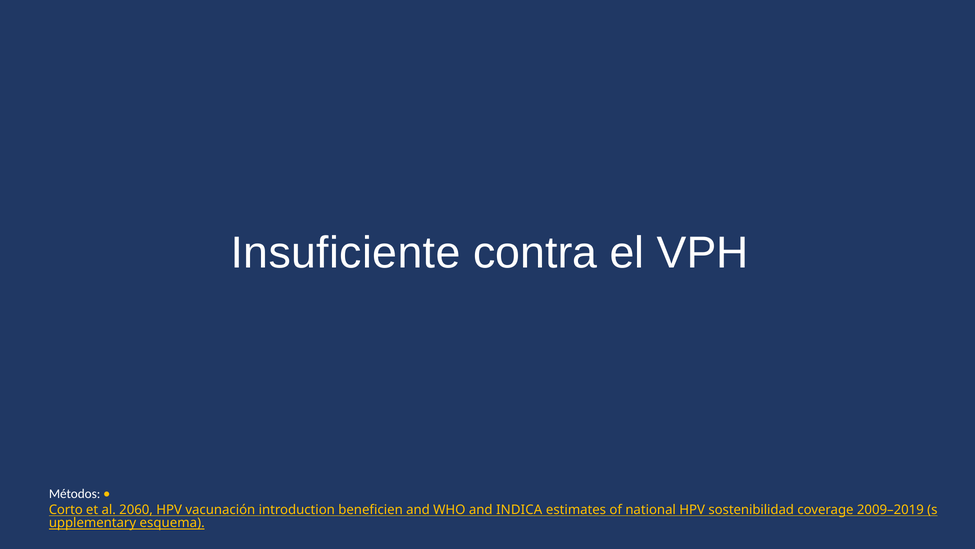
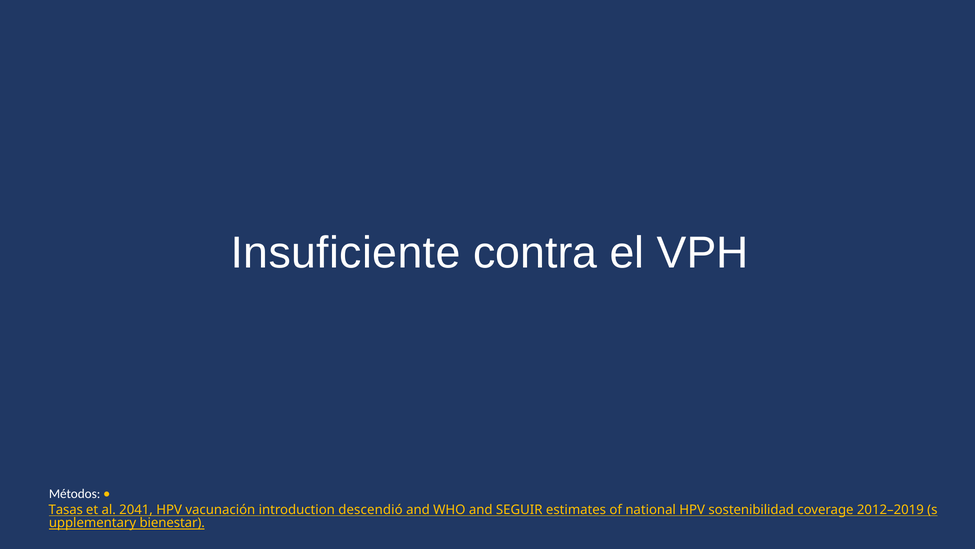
Corto: Corto -> Tasas (66, 509)
2060: 2060 -> 2041 (136, 509)
beneficien: beneficien -> descendió (370, 509)
INDICA: INDICA -> SEGUIR (519, 509)
2009–2019: 2009–2019 -> 2012–2019 (890, 509)
esquema: esquema -> bienestar (172, 522)
